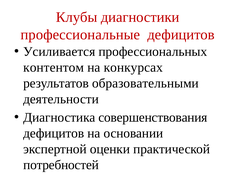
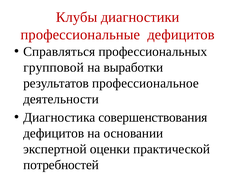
Усиливается: Усиливается -> Справляться (59, 52)
контентом: контентом -> групповой (54, 68)
конкурсах: конкурсах -> выработки (133, 68)
образовательными: образовательными -> профессиональное (145, 83)
